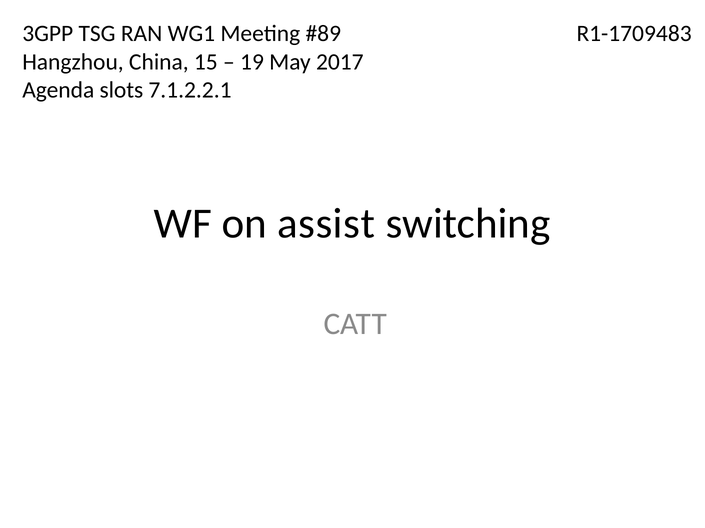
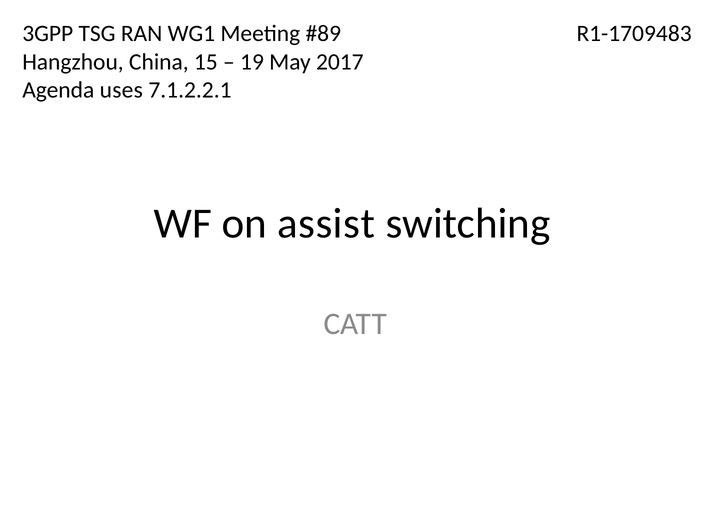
slots: slots -> uses (121, 90)
